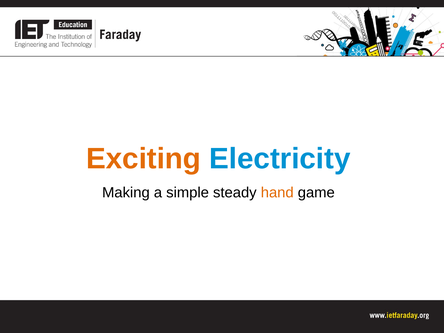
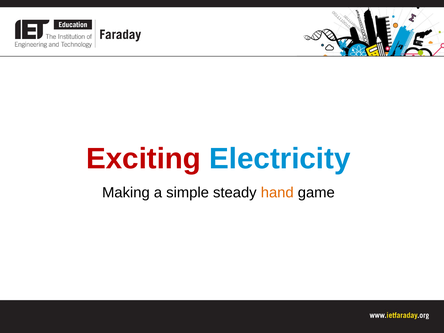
Exciting colour: orange -> red (144, 159)
